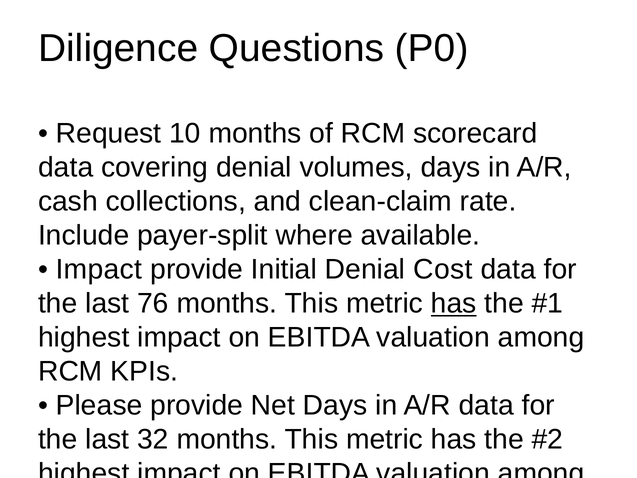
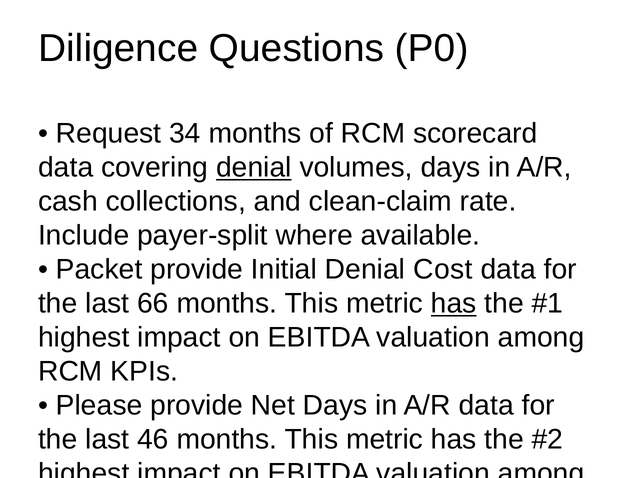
10: 10 -> 34 (185, 134)
denial underline: none -> present (254, 168)
Impact: Impact -> Packet (99, 270)
76: 76 -> 66 (153, 303)
32: 32 -> 46 (153, 439)
